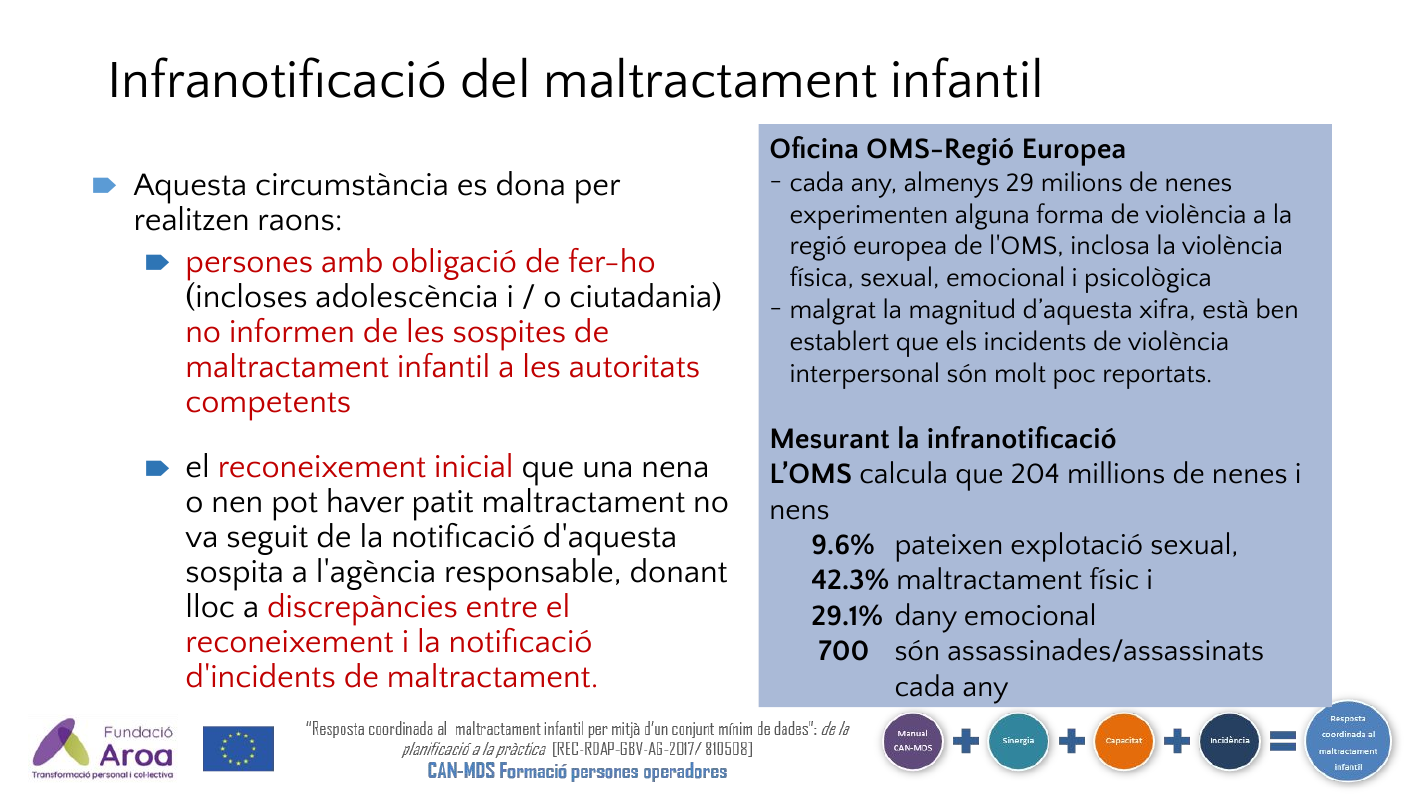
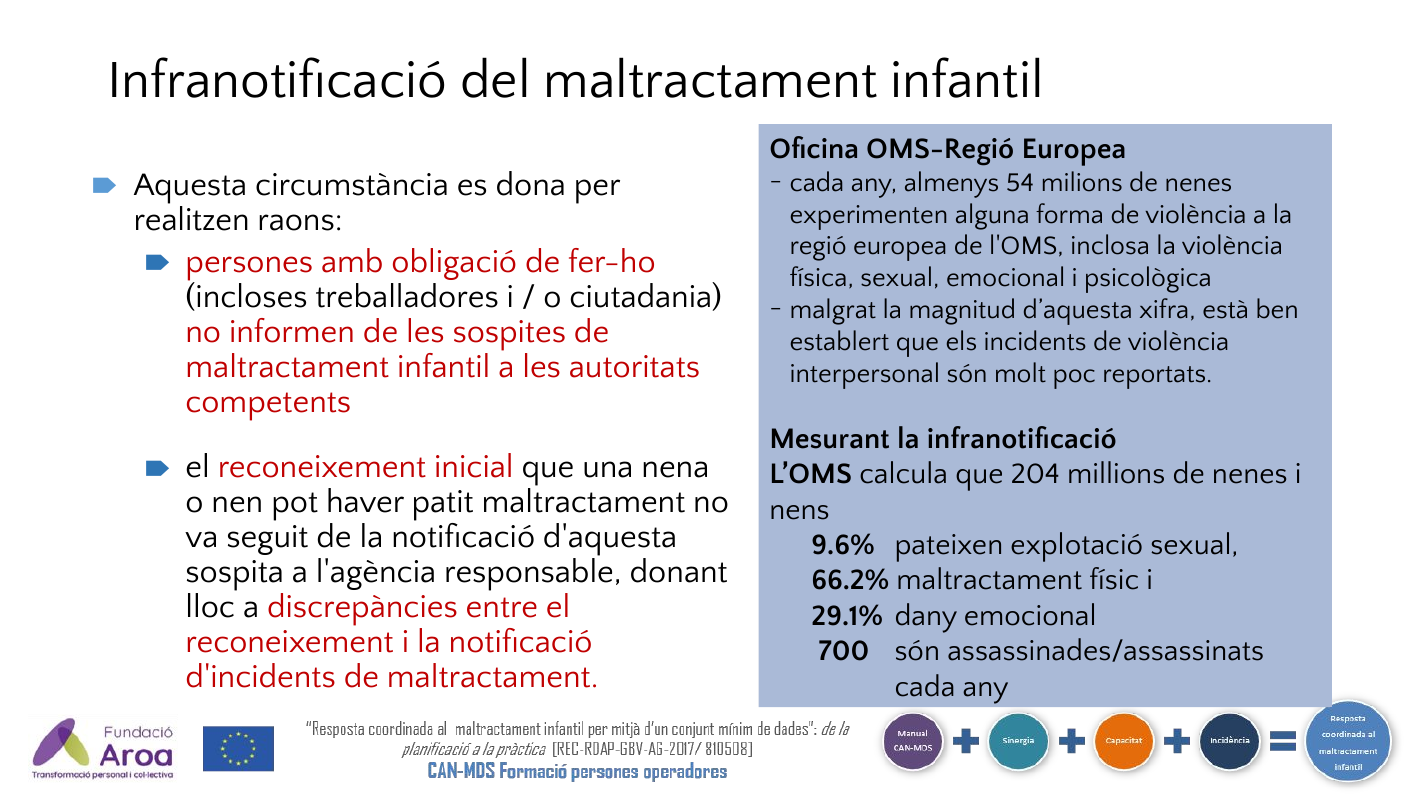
29: 29 -> 54 (1020, 182)
adolescència: adolescència -> treballadores (407, 297)
42.3%: 42.3% -> 66.2% (850, 580)
